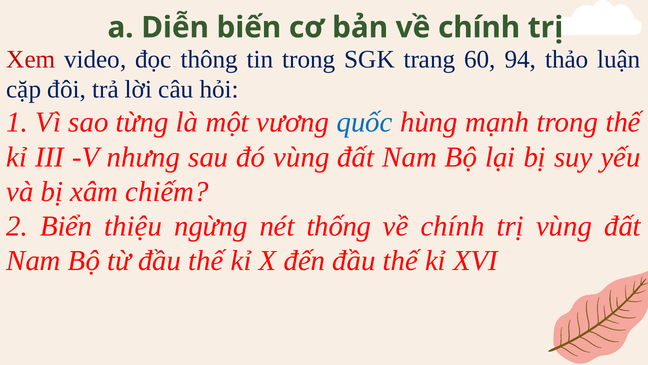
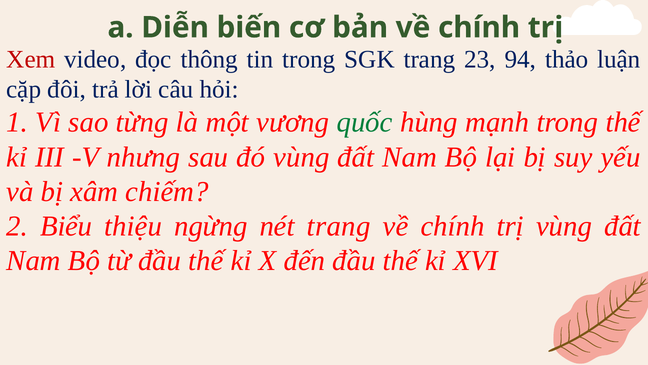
60: 60 -> 23 (480, 59)
quốc colour: blue -> green (365, 122)
Biển: Biển -> Biểu (66, 226)
nét thống: thống -> trang (339, 226)
